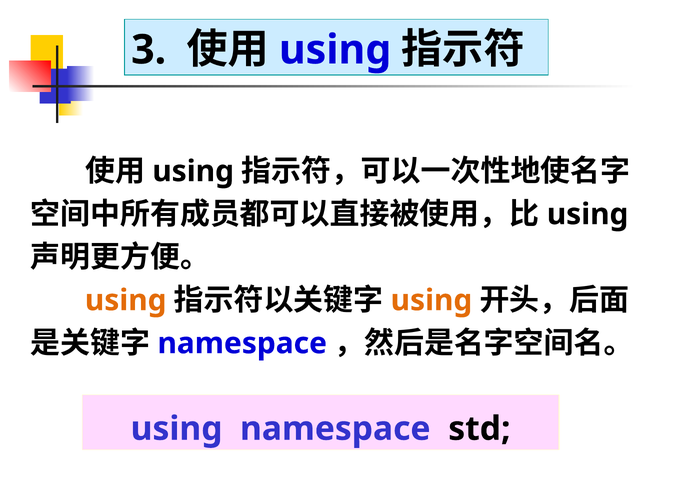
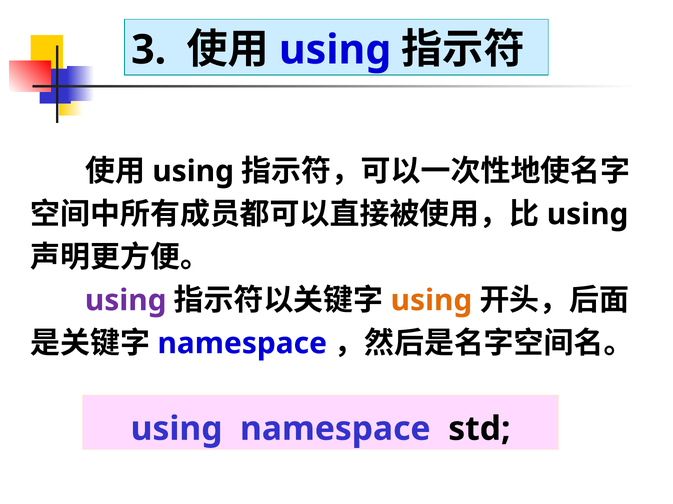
using colour: orange -> purple (126, 301)
